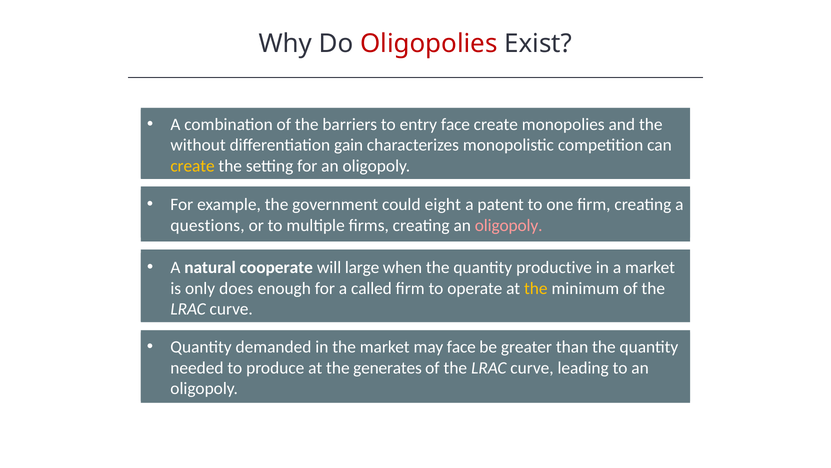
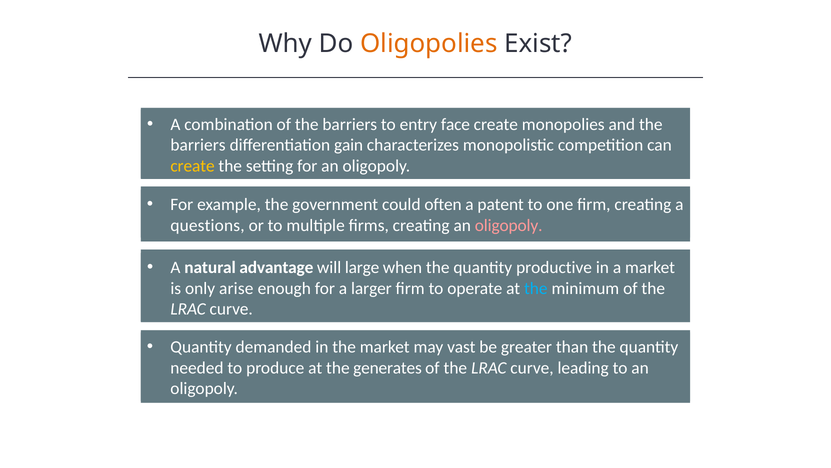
Oligopolies colour: red -> orange (429, 44)
without: without -> barriers (198, 145)
eight: eight -> often (443, 204)
cooperate: cooperate -> advantage (276, 267)
does: does -> arise (236, 288)
called: called -> larger (371, 288)
the colour: yellow -> light blue (536, 288)
may face: face -> vast (461, 347)
